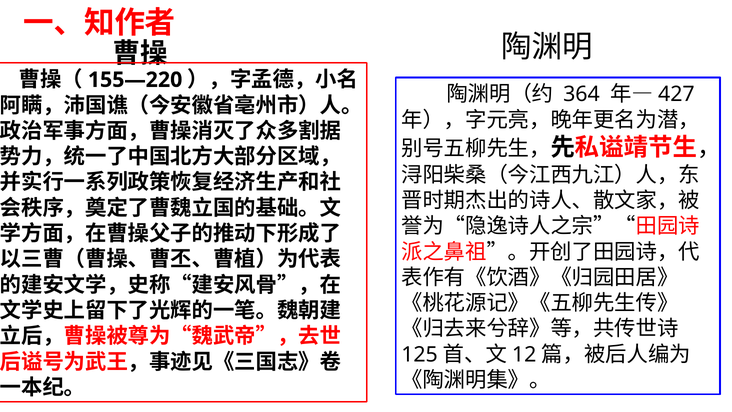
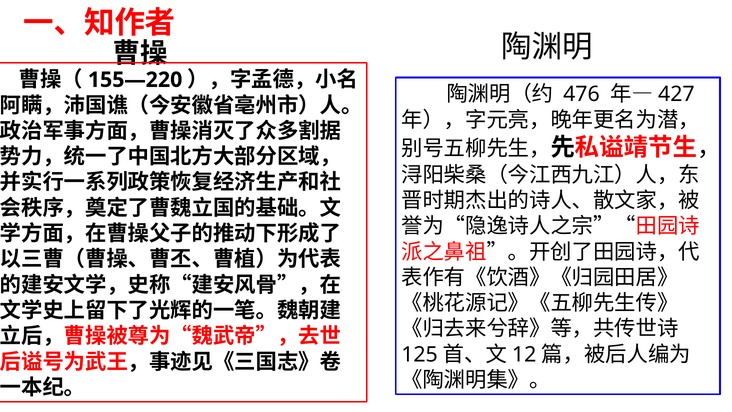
364: 364 -> 476 (581, 94)
